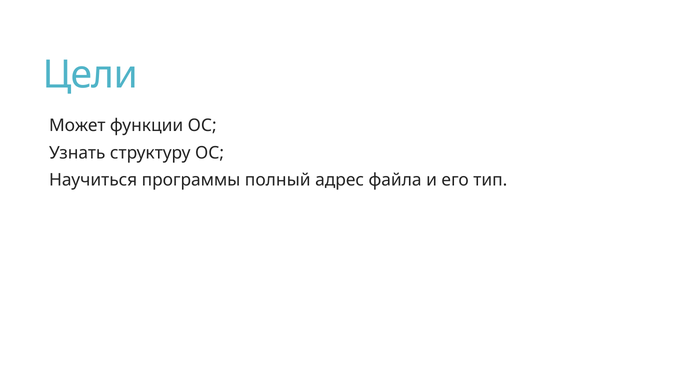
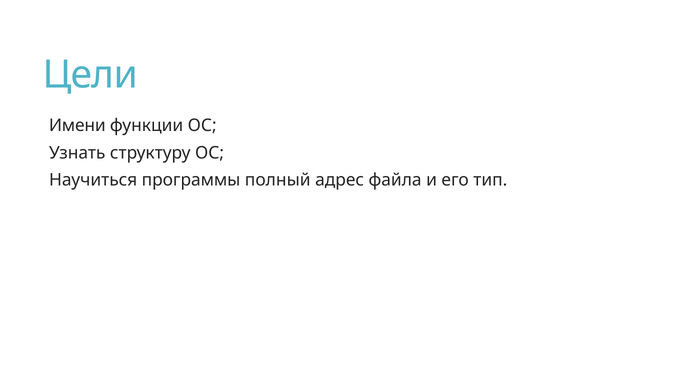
Может: Может -> Имени (77, 126)
